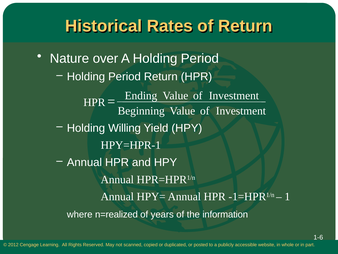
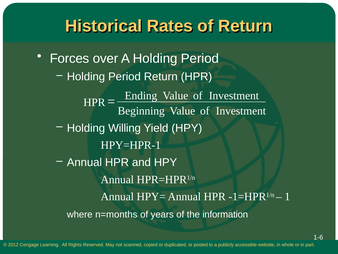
Nature: Nature -> Forces (70, 58)
n=realized: n=realized -> n=months (116, 214)
